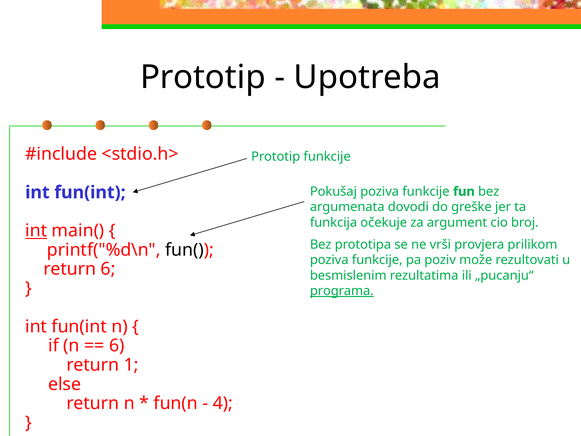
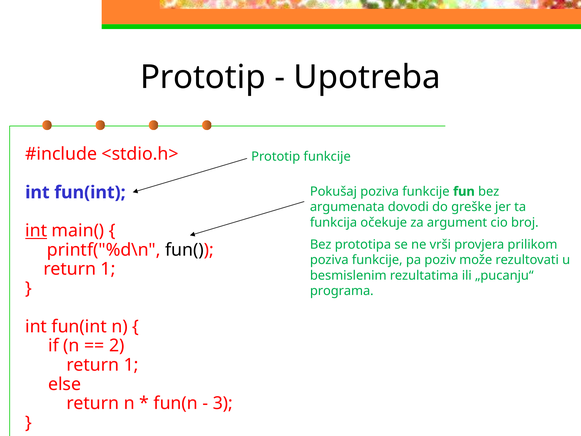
6: 6 -> 1 (108, 269)
programa underline: present -> none (342, 291)
6: 6 -> 2 (117, 346)
4: 4 -> 3 (223, 403)
